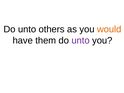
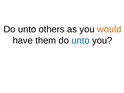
unto colour: purple -> blue (81, 40)
